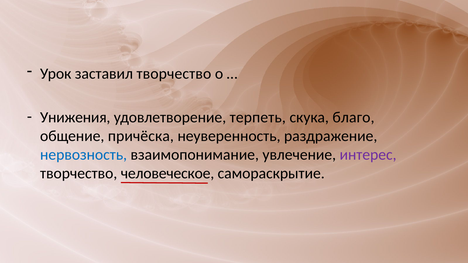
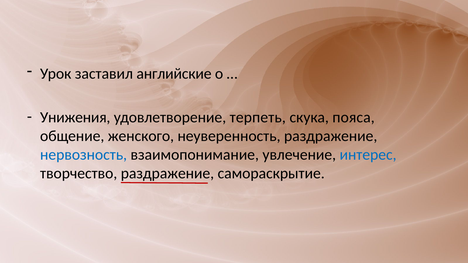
заставил творчество: творчество -> английские (174, 74)
благо: благо -> пояса (354, 117)
причёска: причёска -> женского (141, 136)
интерес colour: purple -> blue (368, 155)
творчество человеческое: человеческое -> раздражение (167, 174)
